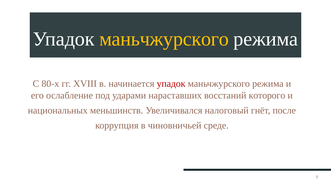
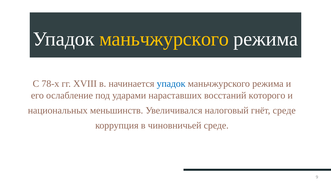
80-х: 80-х -> 78-х (50, 84)
упадок colour: red -> blue (171, 84)
гнёт после: после -> среде (284, 110)
